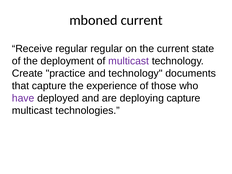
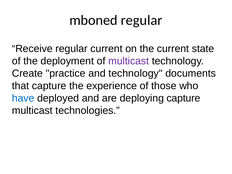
mboned current: current -> regular (142, 20)
regular regular: regular -> current (106, 49)
have colour: purple -> blue (23, 98)
